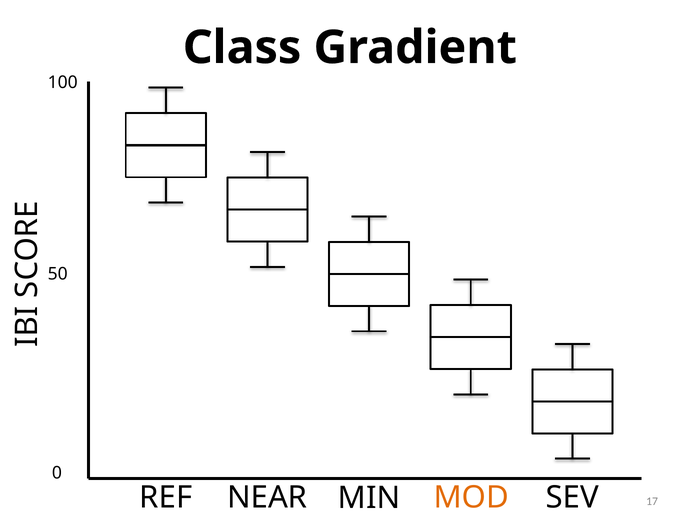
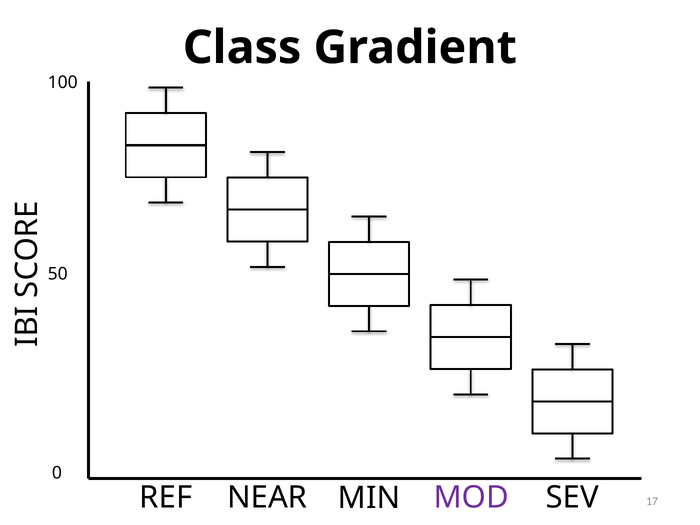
MOD colour: orange -> purple (471, 497)
